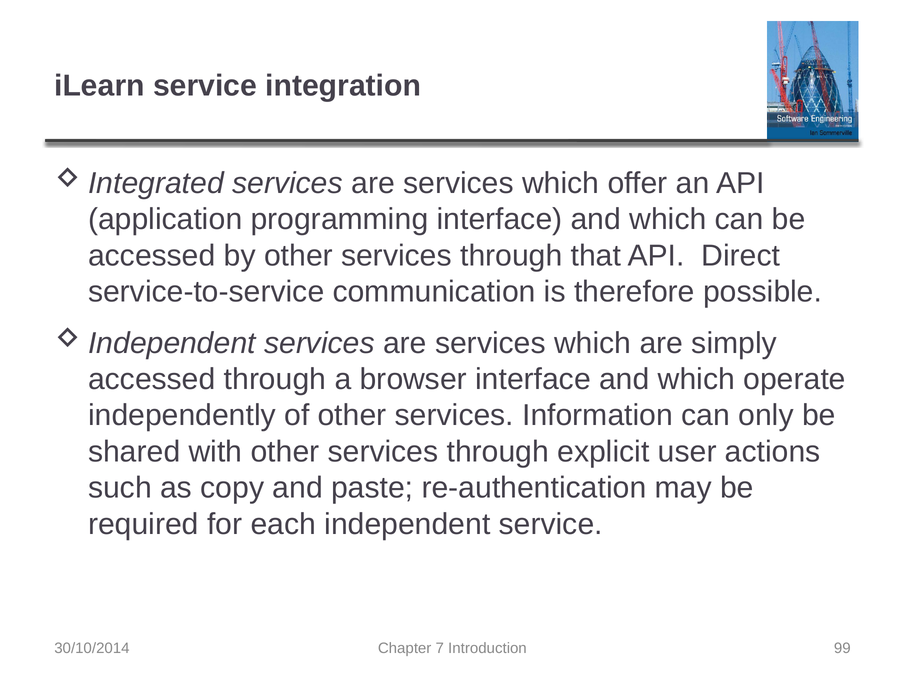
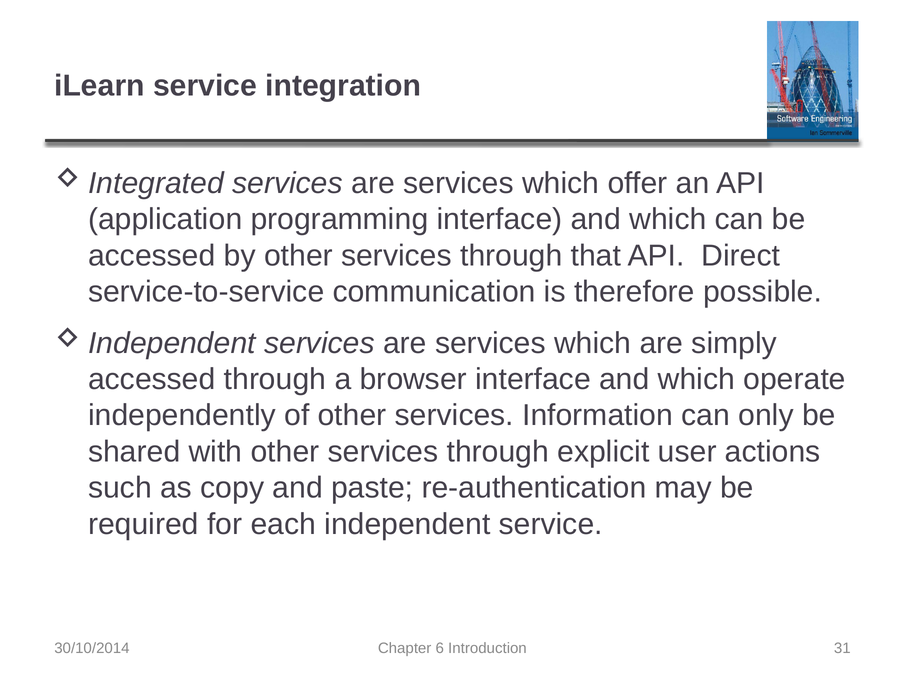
7: 7 -> 6 (440, 648)
99: 99 -> 31 (842, 648)
